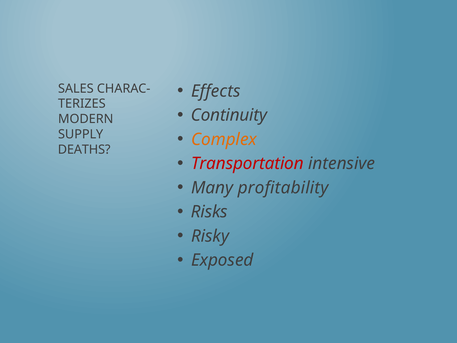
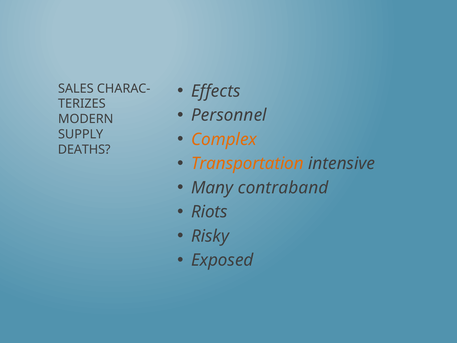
Continuity: Continuity -> Personnel (229, 115)
Transportation colour: red -> orange (247, 163)
profitability: profitability -> contraband (283, 188)
Risks: Risks -> Riots (209, 212)
